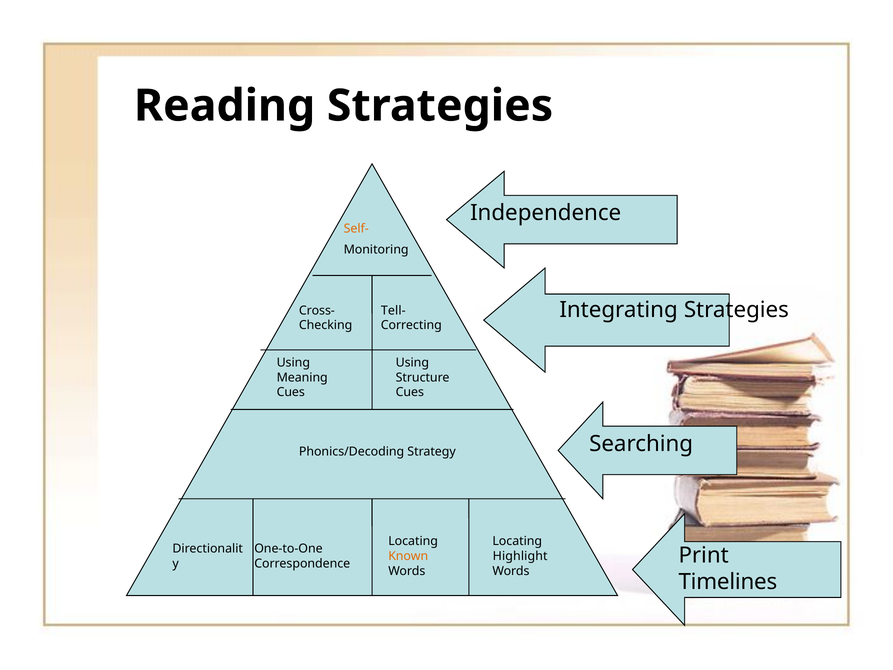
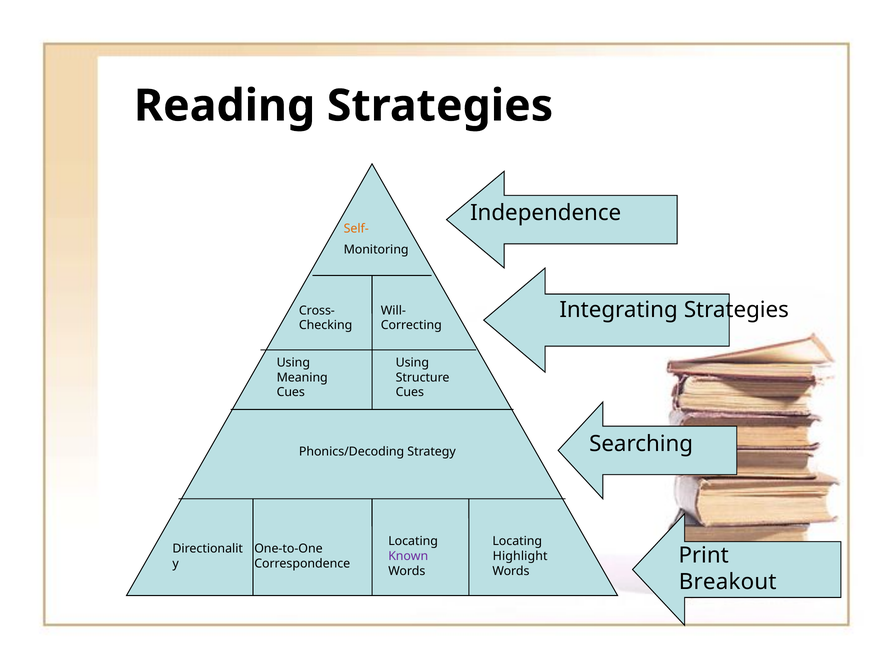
Tell-: Tell- -> Will- (393, 310)
Known colour: orange -> purple (408, 556)
Timelines: Timelines -> Breakout (728, 582)
